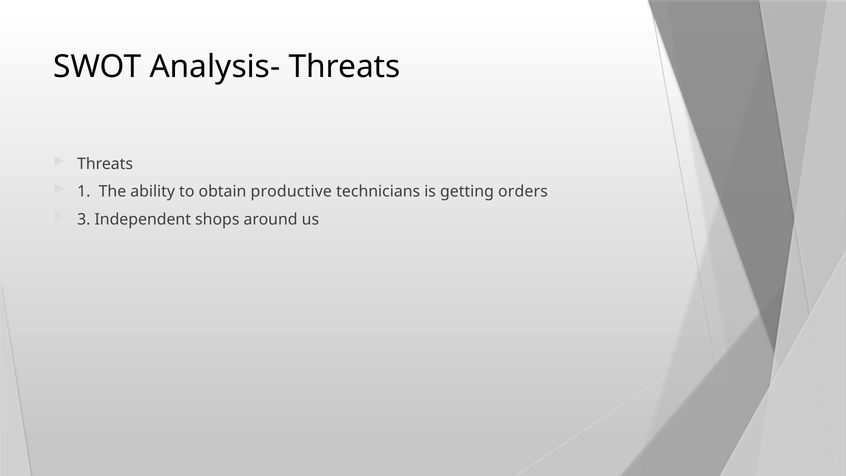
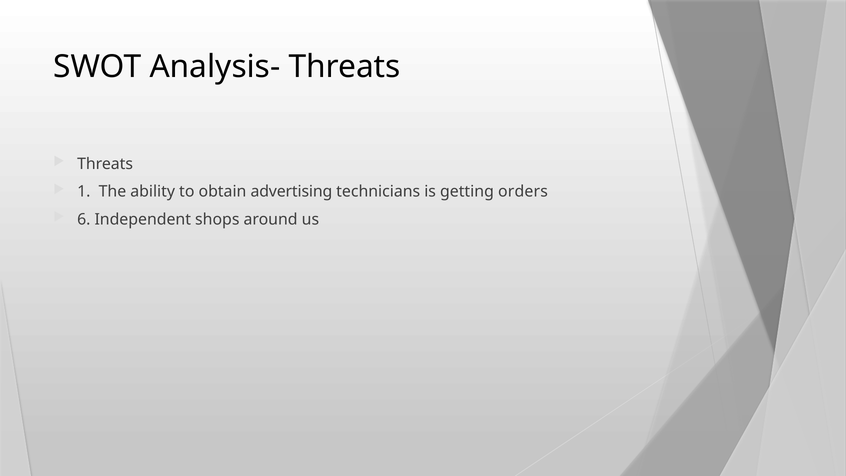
productive: productive -> advertising (291, 192)
3: 3 -> 6 (84, 219)
